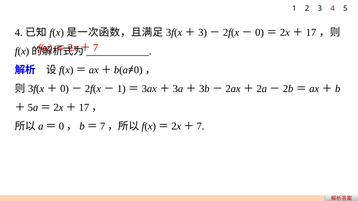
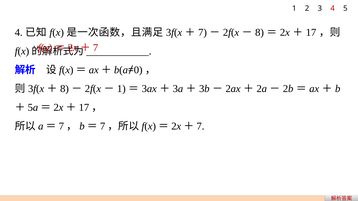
3: 3 -> 7 (203, 32)
0: 0 -> 8 (260, 32)
0: 0 -> 8 (65, 89)
0: 0 -> 7 (61, 126)
